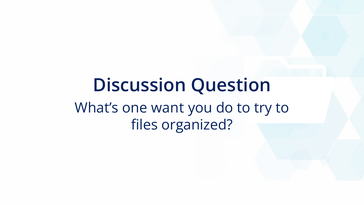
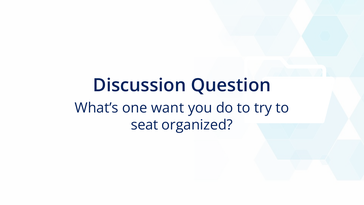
files: files -> seat (145, 125)
